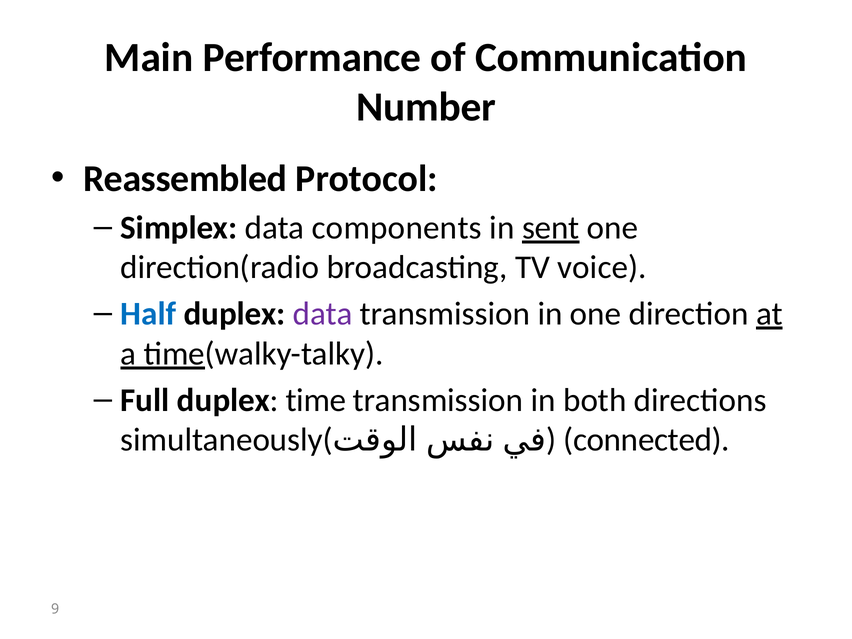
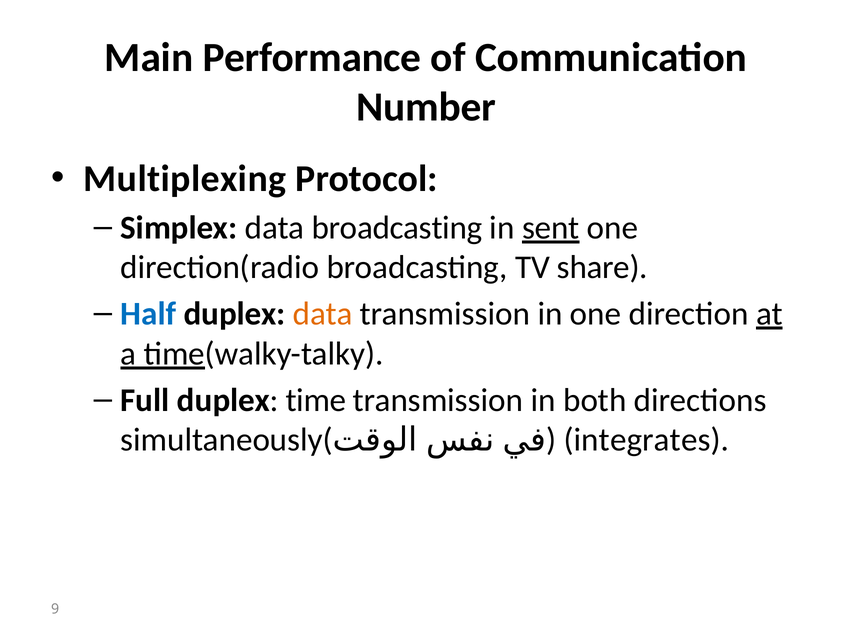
Reassembled: Reassembled -> Multiplexing (185, 179)
data components: components -> broadcasting (397, 228)
voice: voice -> share (602, 267)
data colour: purple -> orange (323, 314)
connected: connected -> integrates (646, 440)
